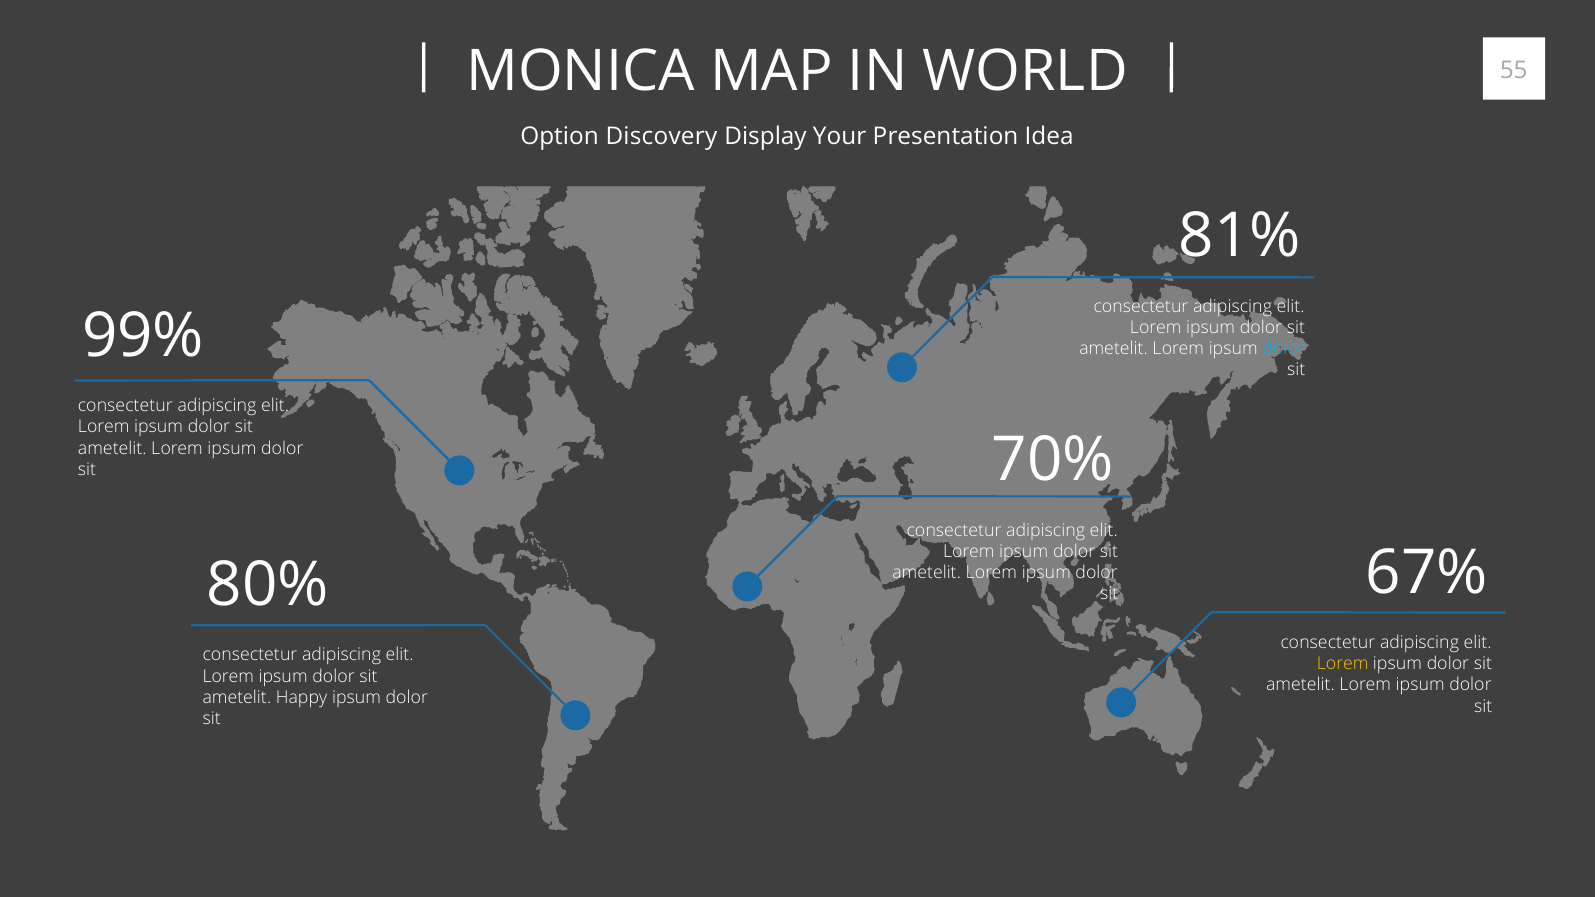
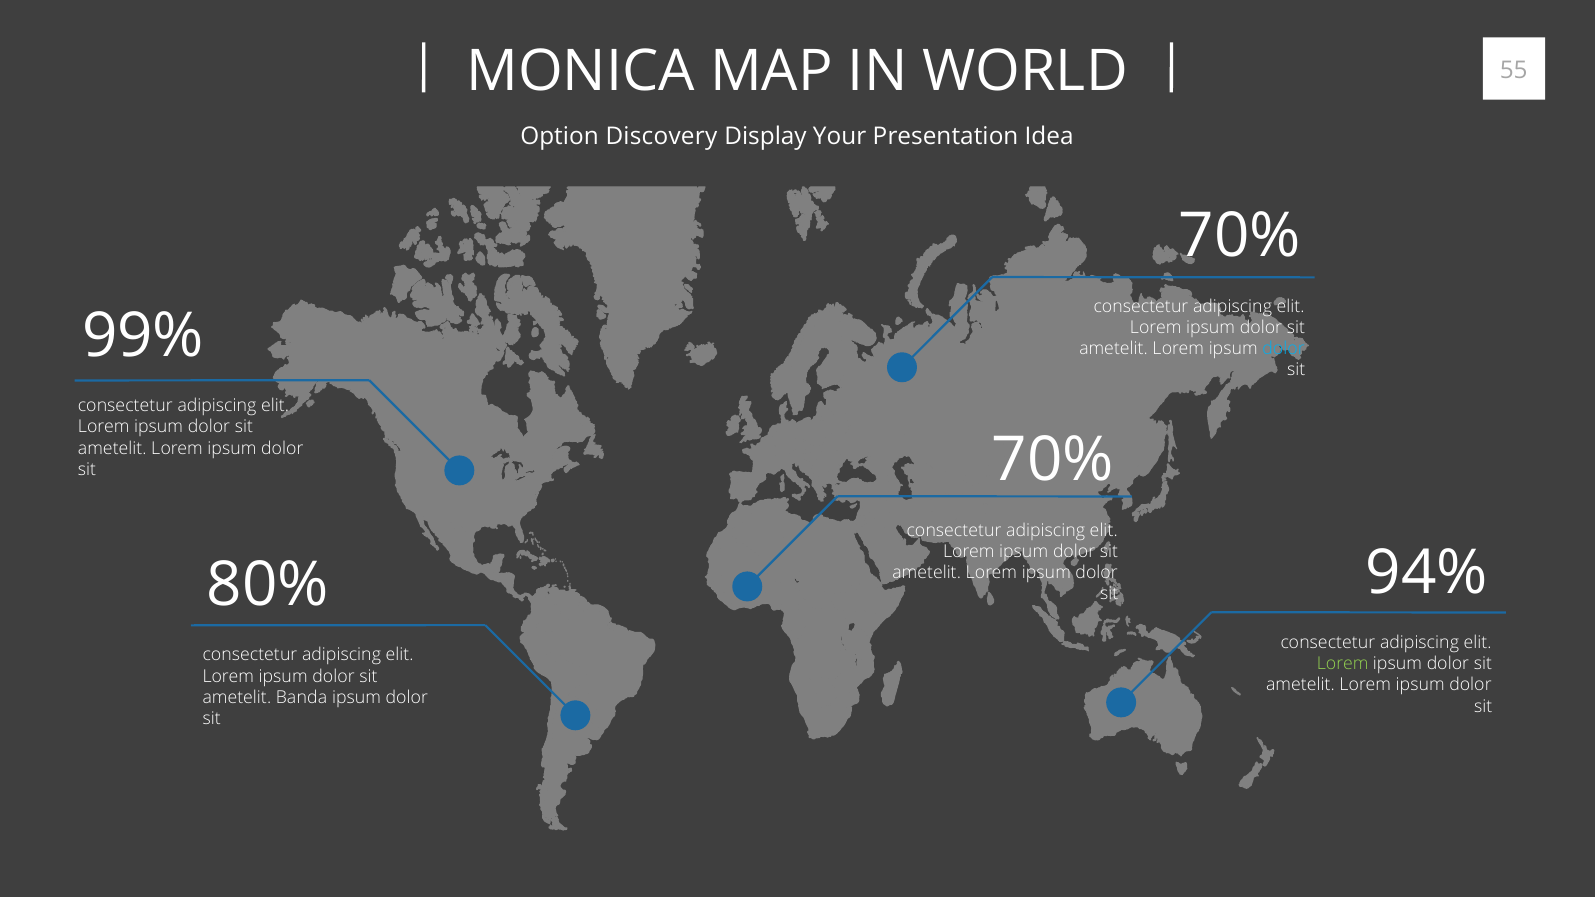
81%: 81% -> 70% (1240, 236)
67%: 67% -> 94% (1427, 573)
Lorem colour: yellow -> light green (1343, 664)
Happy: Happy -> Banda (301, 698)
